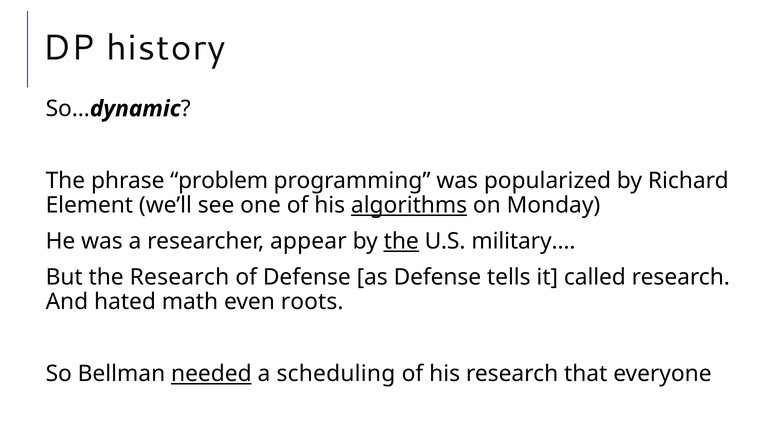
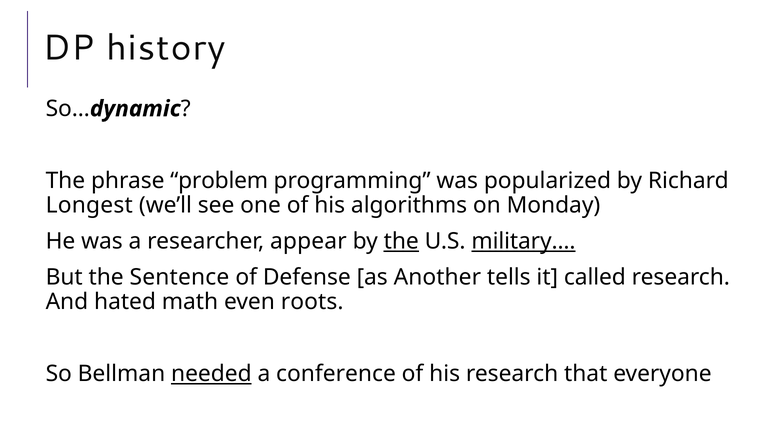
Element: Element -> Longest (89, 205)
algorithms underline: present -> none (409, 205)
military… underline: none -> present (524, 241)
the Research: Research -> Sentence (179, 277)
as Defense: Defense -> Another (437, 277)
scheduling: scheduling -> conference (336, 374)
